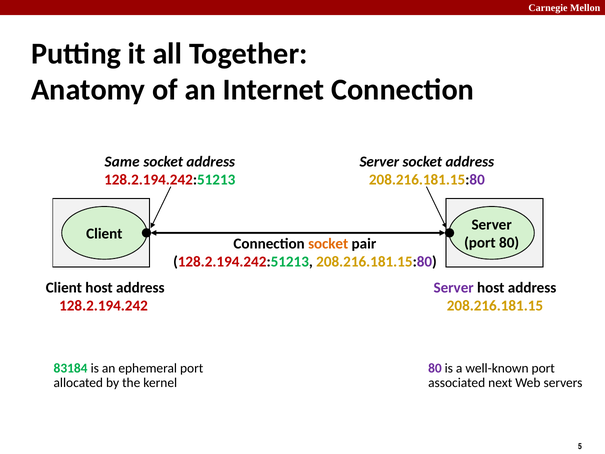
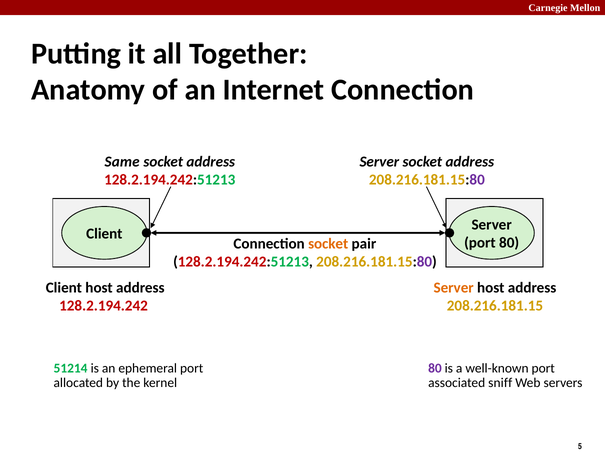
Server colour: purple -> orange (454, 287)
83184: 83184 -> 51214 (71, 368)
next: next -> sniff (500, 382)
